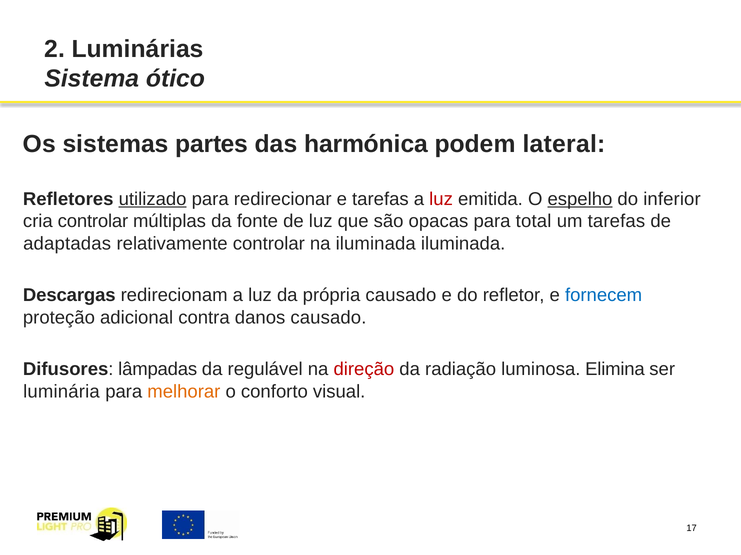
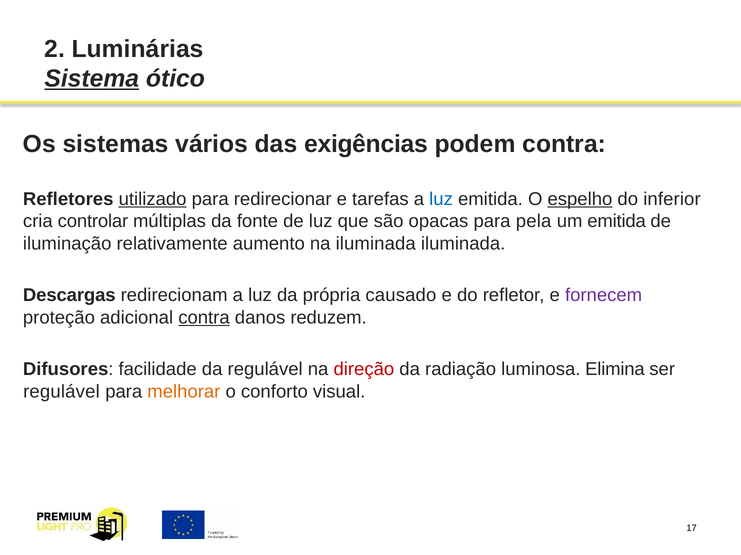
Sistema underline: none -> present (92, 79)
partes: partes -> vários (212, 144)
harmónica: harmónica -> exigências (366, 144)
podem lateral: lateral -> contra (564, 144)
luz colour: red -> blue (441, 199)
total: total -> pela (534, 222)
um tarefas: tarefas -> emitida (617, 222)
adaptadas: adaptadas -> iluminação (67, 244)
relativamente controlar: controlar -> aumento (269, 244)
fornecem colour: blue -> purple (604, 296)
contra underline: none -> present (204, 318)
danos causado: causado -> reduzem (329, 318)
lâmpadas: lâmpadas -> facilidade (158, 370)
luminária: luminária -> regulável (61, 392)
